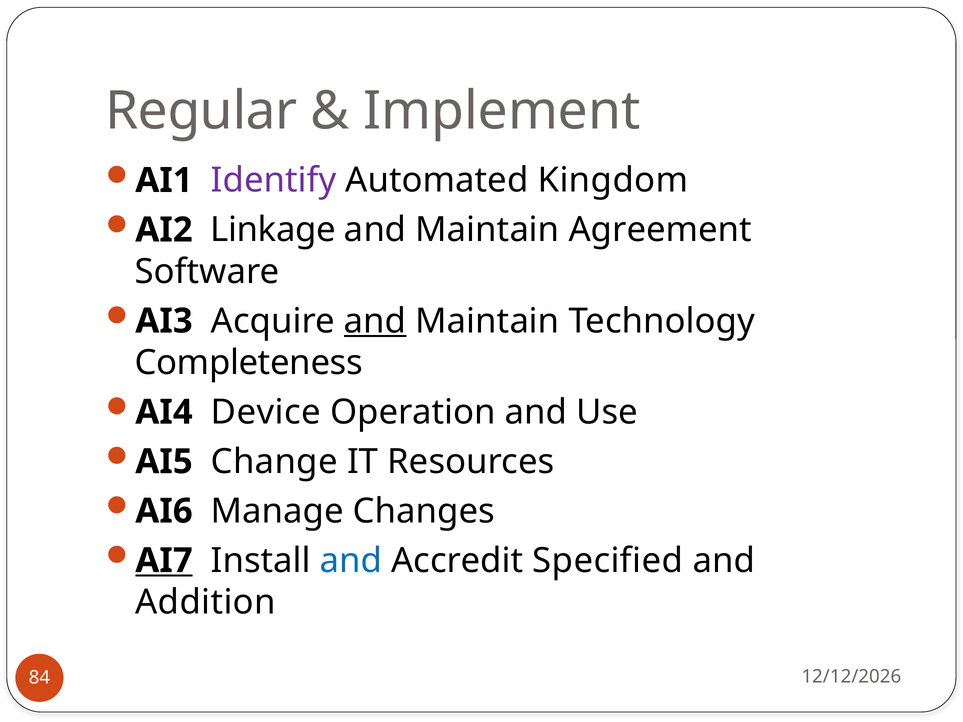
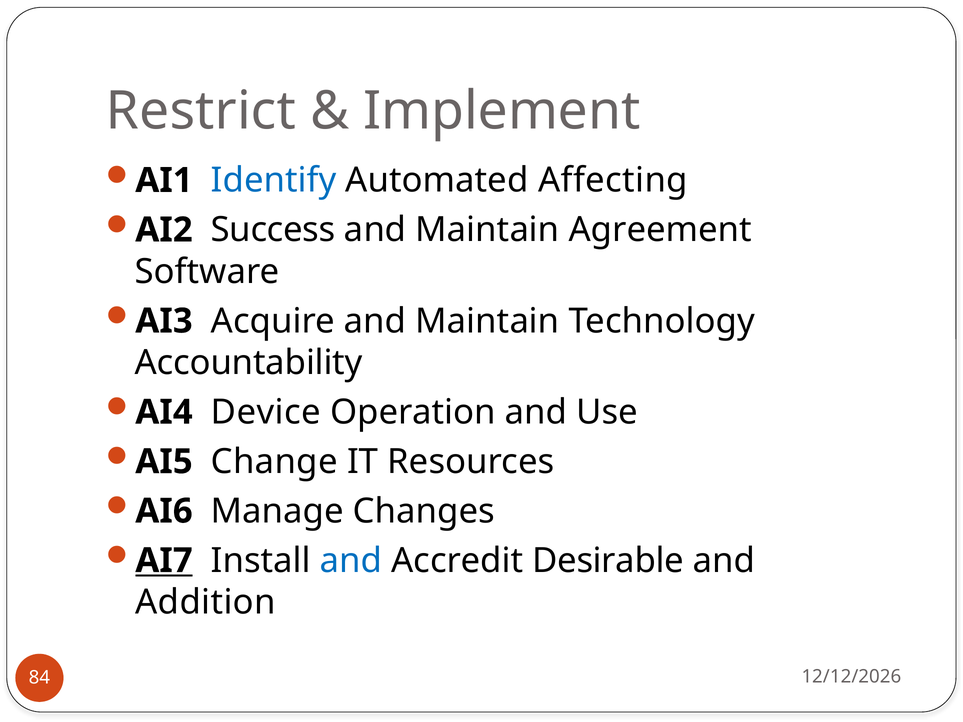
Regular: Regular -> Restrict (201, 111)
Identify colour: purple -> blue (274, 181)
Kingdom: Kingdom -> Affecting (613, 181)
Linkage: Linkage -> Success (273, 230)
and underline: present -> none (375, 321)
Completeness: Completeness -> Accountability (249, 363)
Specified: Specified -> Desirable (608, 561)
